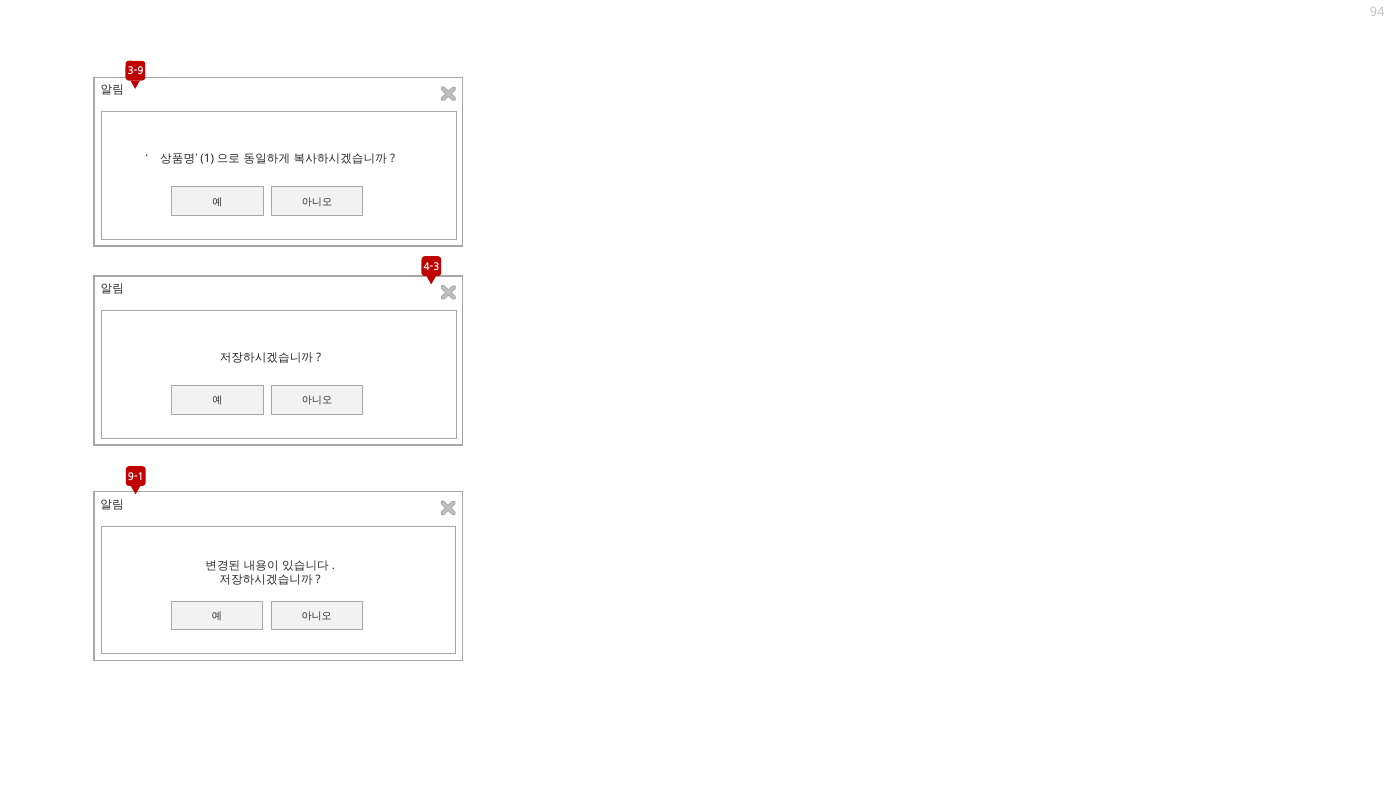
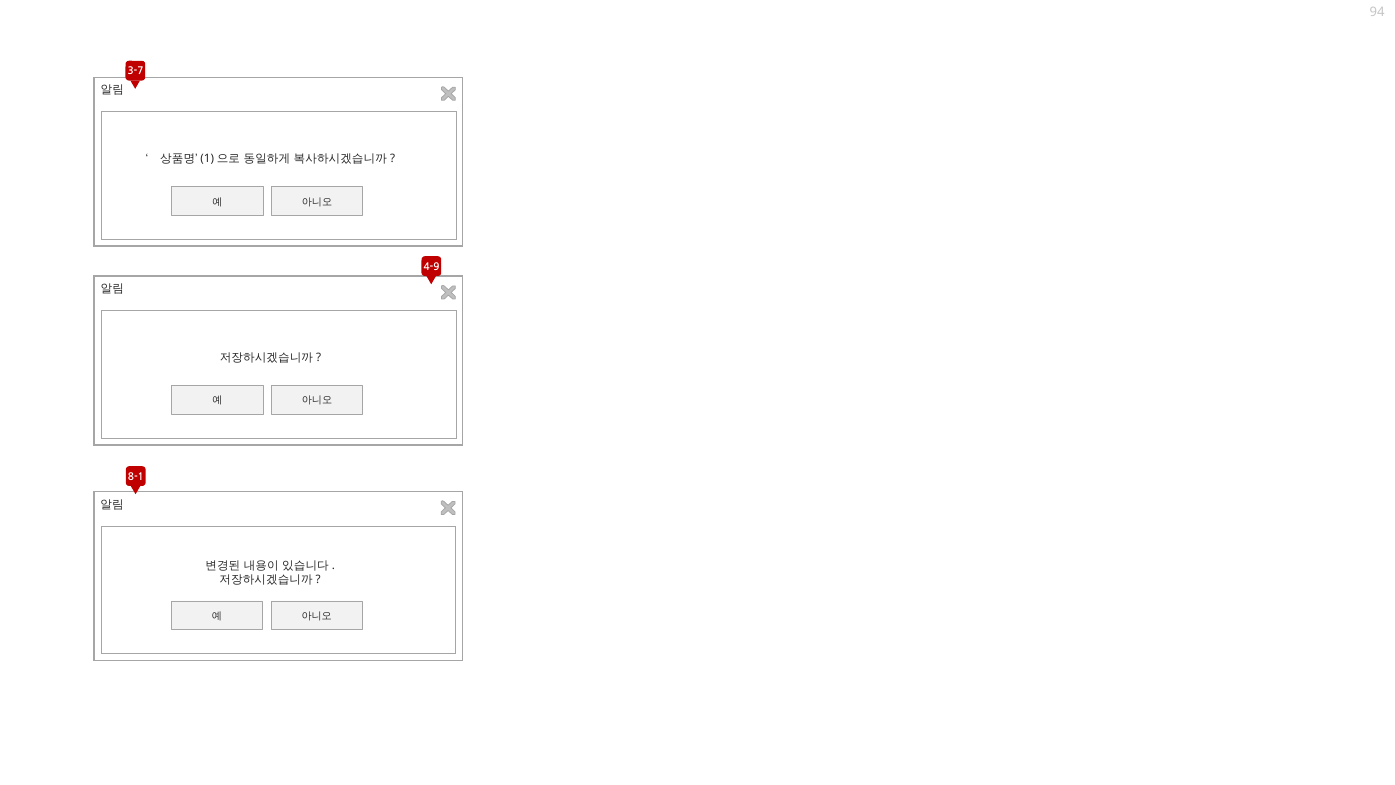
3-9: 3-9 -> 3-7 (136, 71)
4-3: 4-3 -> 4-9 (431, 267)
9-1: 9-1 -> 8-1 (136, 476)
